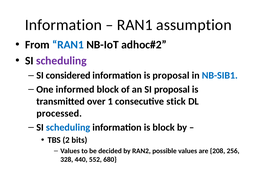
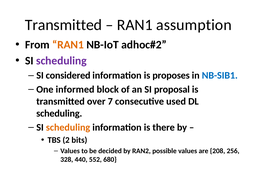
Information: Information -> Transmitted (63, 25)
RAN1 colour: blue -> orange (68, 45)
is proposal: proposal -> proposes (171, 75)
1: 1 -> 7 (110, 101)
stick: stick -> used (176, 101)
processed: processed -> scheduling (59, 113)
scheduling colour: blue -> orange (68, 127)
is block: block -> there (164, 127)
